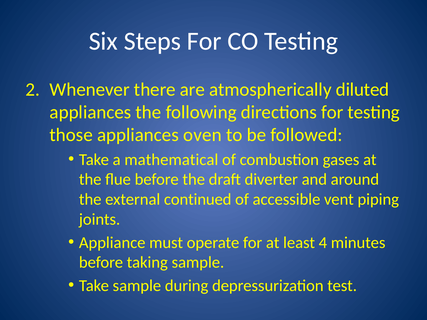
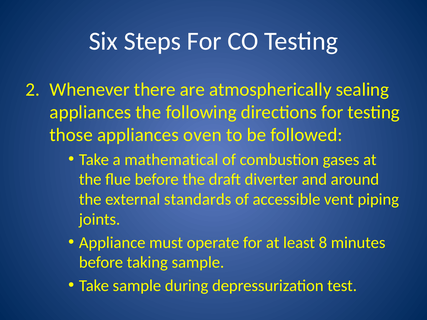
diluted: diluted -> sealing (363, 90)
continued: continued -> standards (198, 200)
4: 4 -> 8 (323, 243)
